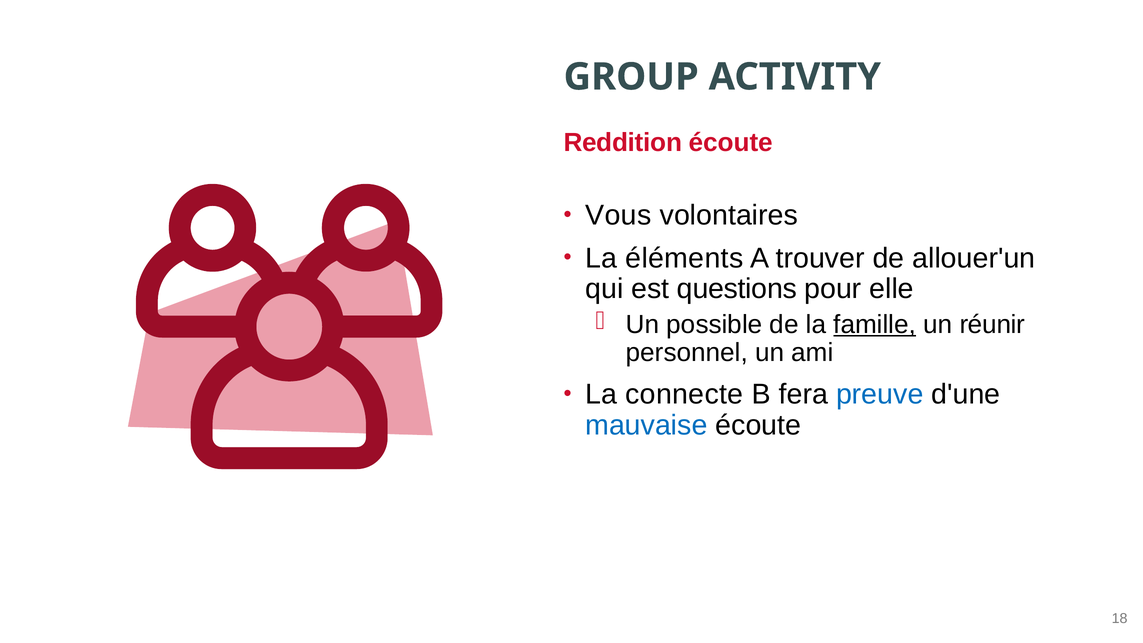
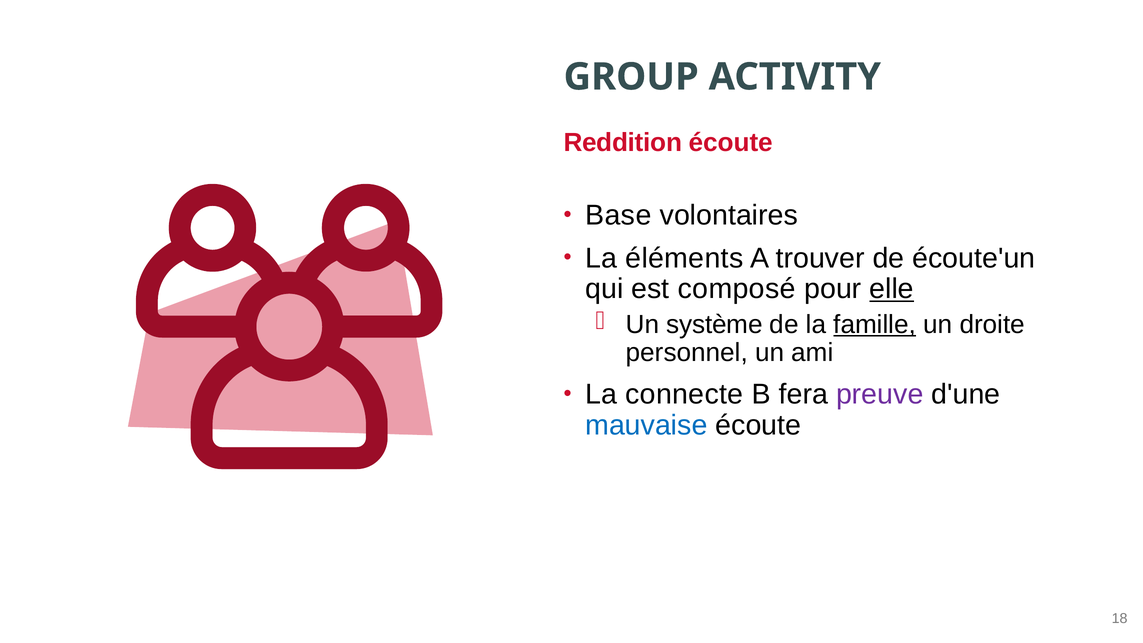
Vous: Vous -> Base (618, 215)
allouer'un: allouer'un -> écoute'un (974, 258)
questions: questions -> composé (737, 289)
elle underline: none -> present (892, 289)
possible: possible -> système (715, 324)
réunir: réunir -> droite (992, 324)
preuve colour: blue -> purple (880, 394)
